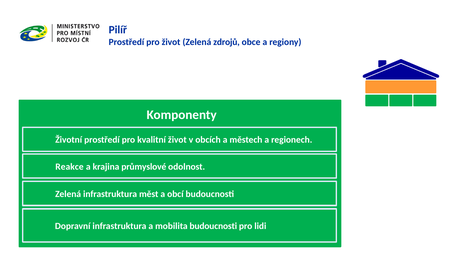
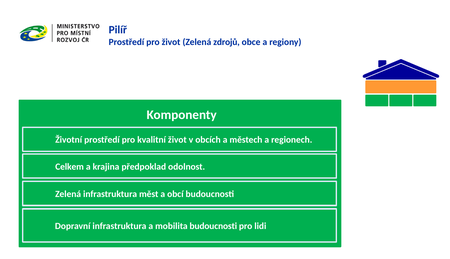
Reakce: Reakce -> Celkem (70, 167)
průmyslové: průmyslové -> předpoklad (144, 167)
